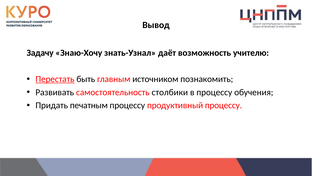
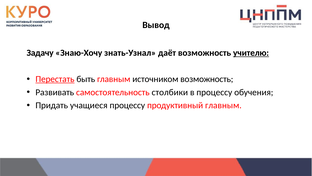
учителю underline: none -> present (251, 53)
источником познакомить: познакомить -> возможность (207, 79)
печатным: печатным -> учащиеся (89, 105)
продуктивный процессу: процессу -> главным (223, 105)
